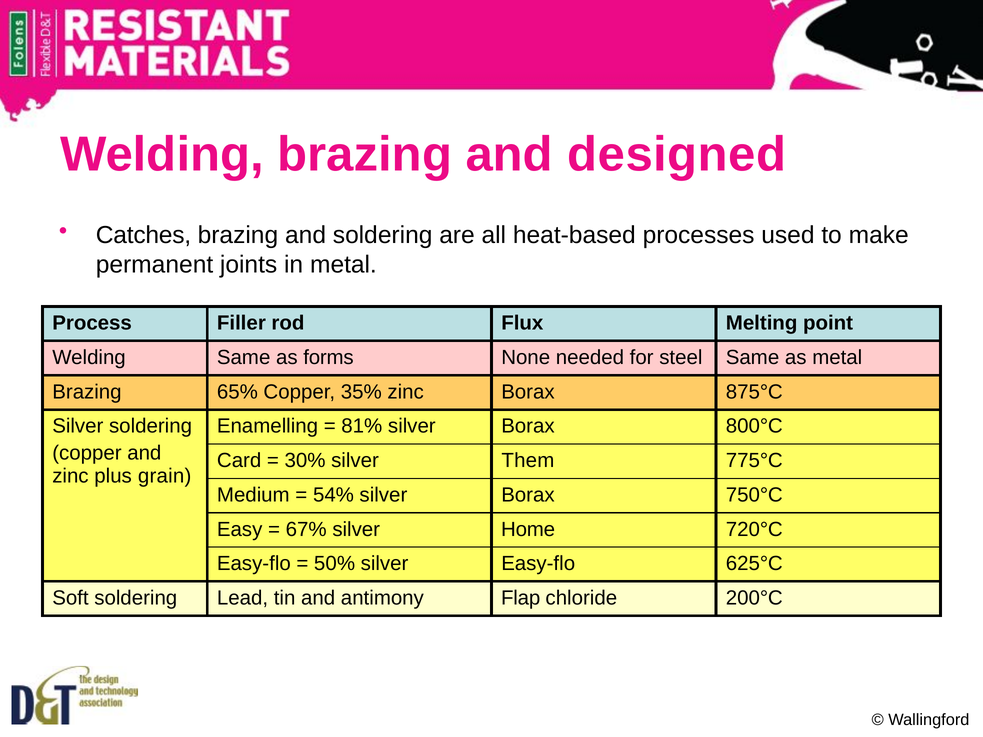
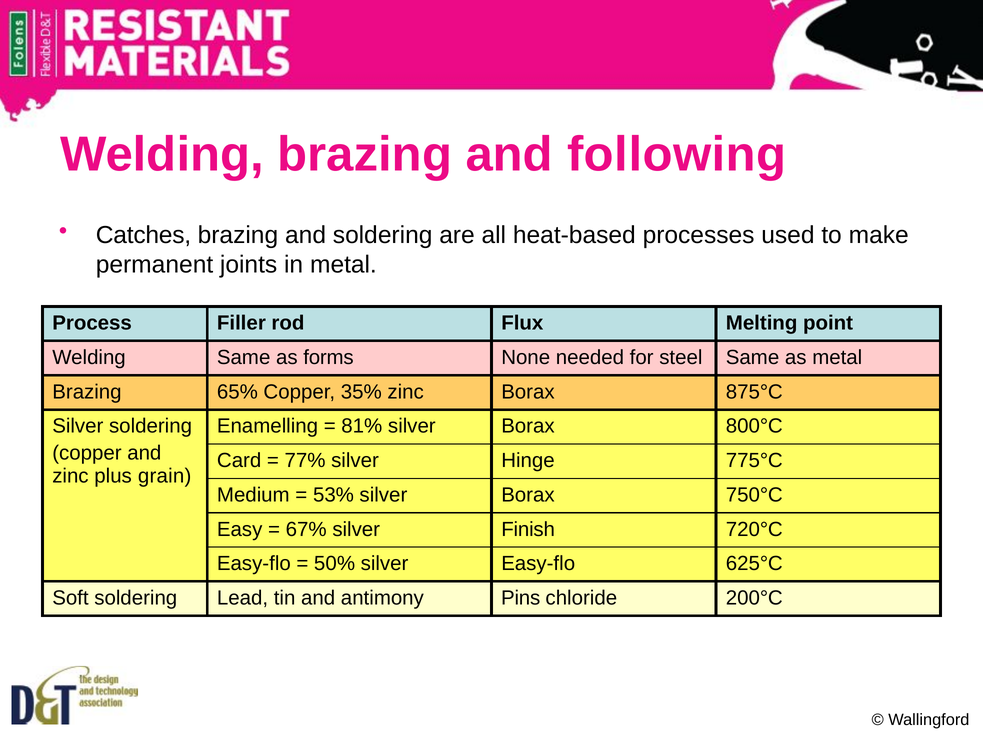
designed: designed -> following (677, 155)
30%: 30% -> 77% (305, 461)
Them: Them -> Hinge (528, 461)
54%: 54% -> 53% (333, 495)
Home: Home -> Finish (528, 529)
Flap: Flap -> Pins (521, 598)
